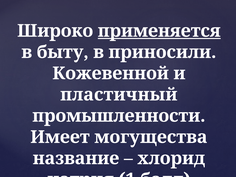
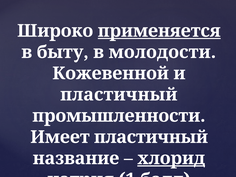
приносили: приносили -> молодости (162, 52)
Имеет могущества: могущества -> пластичный (151, 137)
хлорид underline: none -> present (171, 158)
